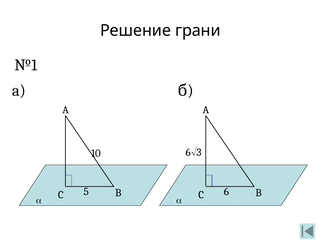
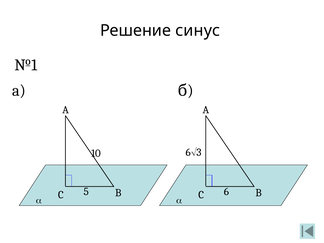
грани: грани -> синус (198, 31)
